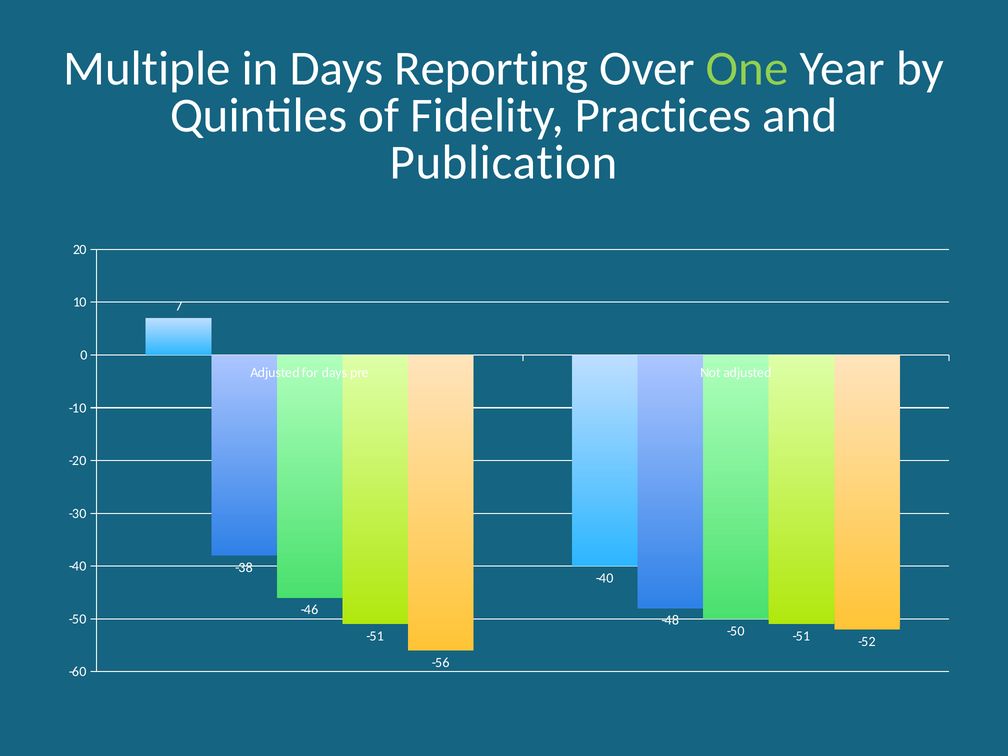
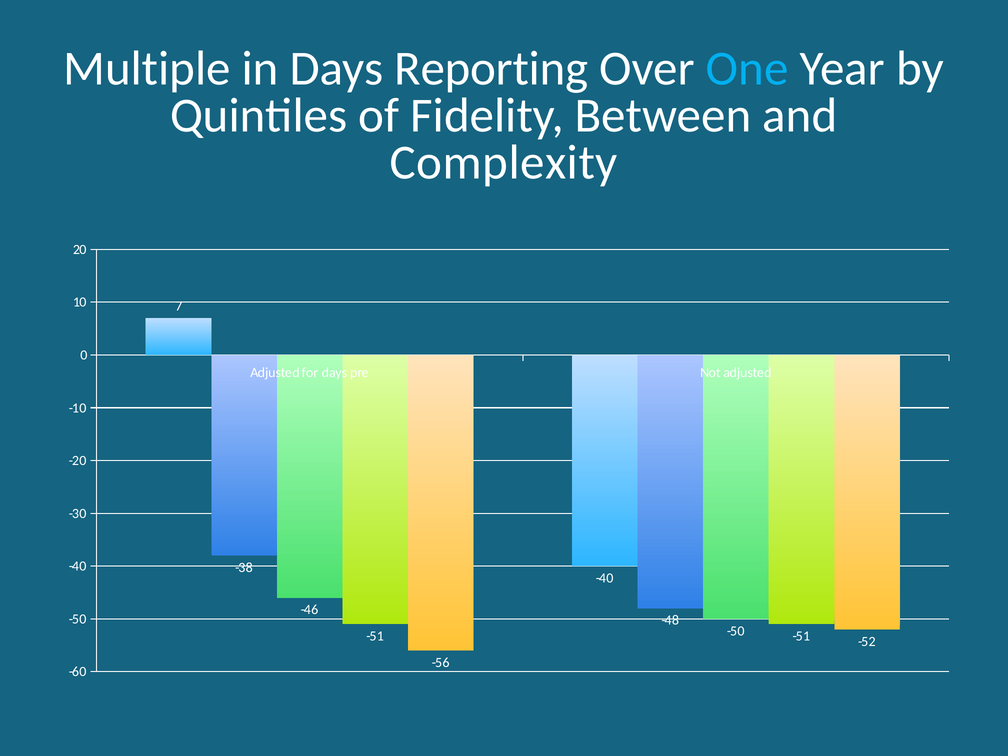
One colour: light green -> light blue (747, 68)
Practices: Practices -> Between (663, 115)
Publication: Publication -> Complexity (504, 162)
